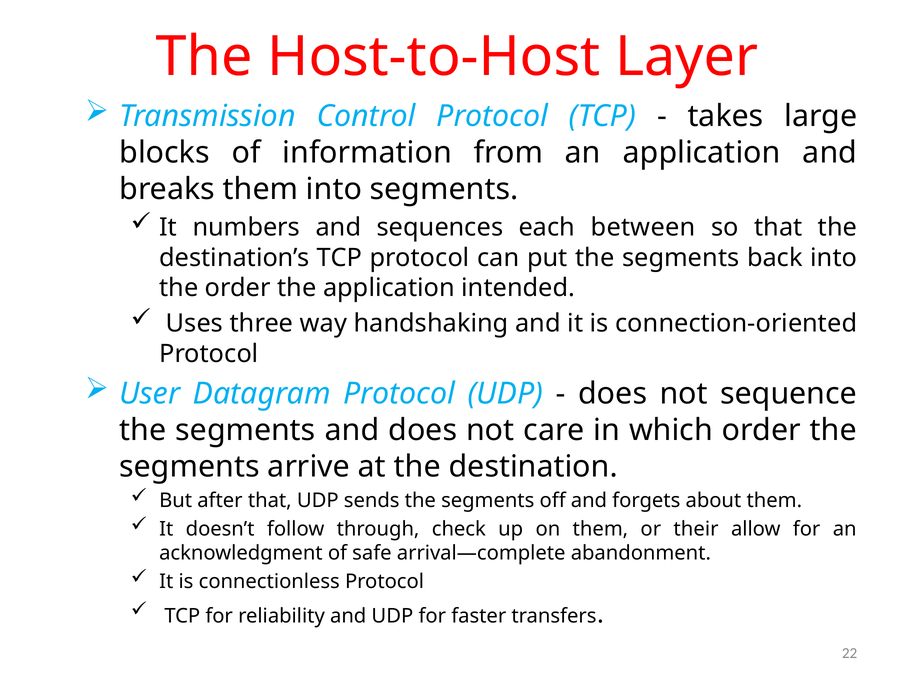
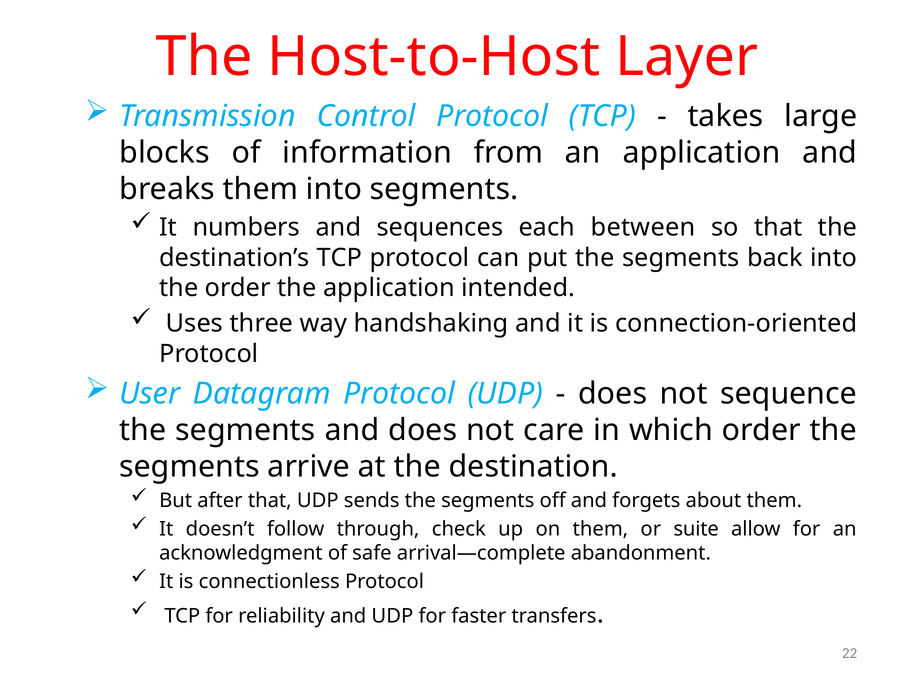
their: their -> suite (696, 529)
